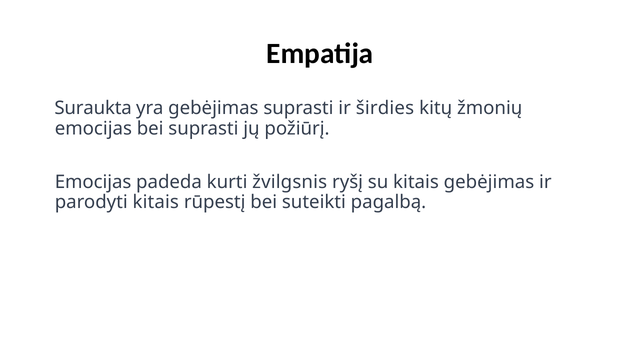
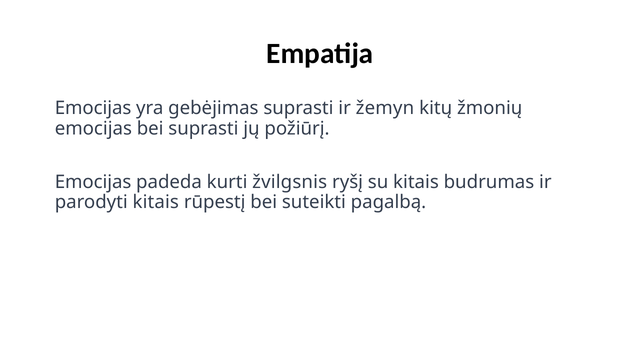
Suraukta: Suraukta -> Emocijas (93, 108)
širdies: širdies -> žemyn (385, 108)
kitais gebėjimas: gebėjimas -> budrumas (489, 182)
